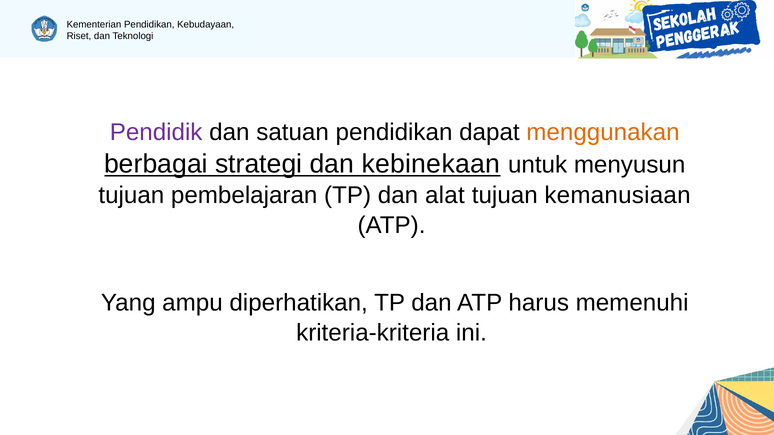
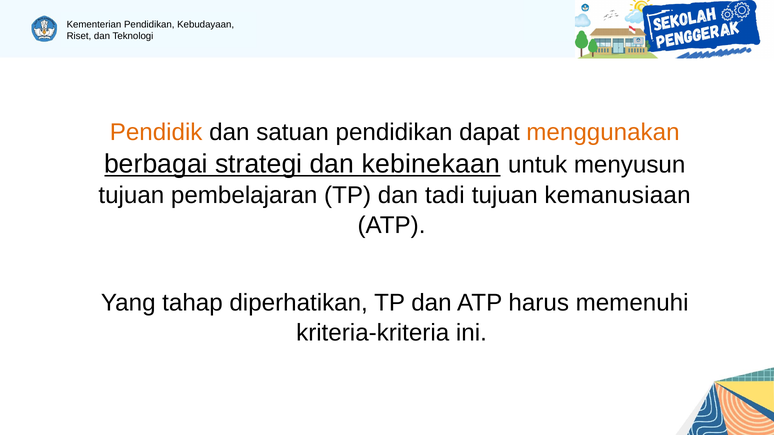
Pendidik colour: purple -> orange (156, 132)
alat: alat -> tadi (445, 195)
ampu: ampu -> tahap (192, 303)
